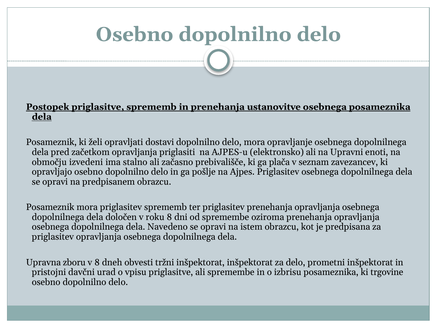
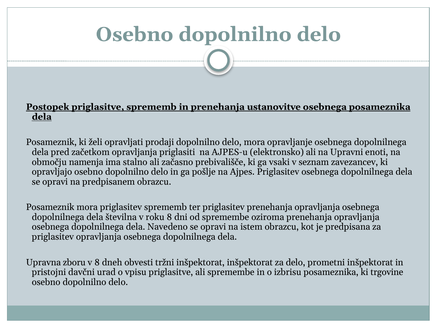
dostavi: dostavi -> prodaji (160, 142)
izvedeni: izvedeni -> namenja (86, 162)
plača: plača -> vsaki (279, 162)
določen: določen -> številna (121, 217)
